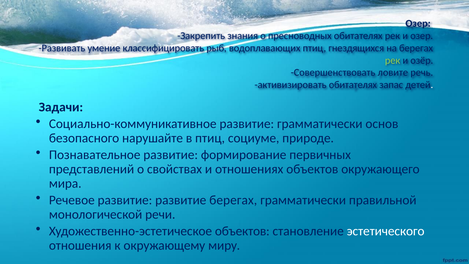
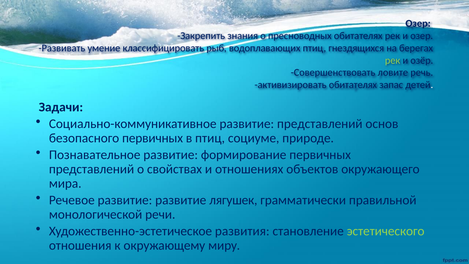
развитие грамматически: грамматически -> представлений (320, 124)
безопасного нарушайте: нарушайте -> первичных (153, 138)
развитие берегах: берегах -> лягушек (233, 200)
Художественно-эстетическое объектов: объектов -> развития (242, 231)
эстетического colour: white -> light green (386, 231)
